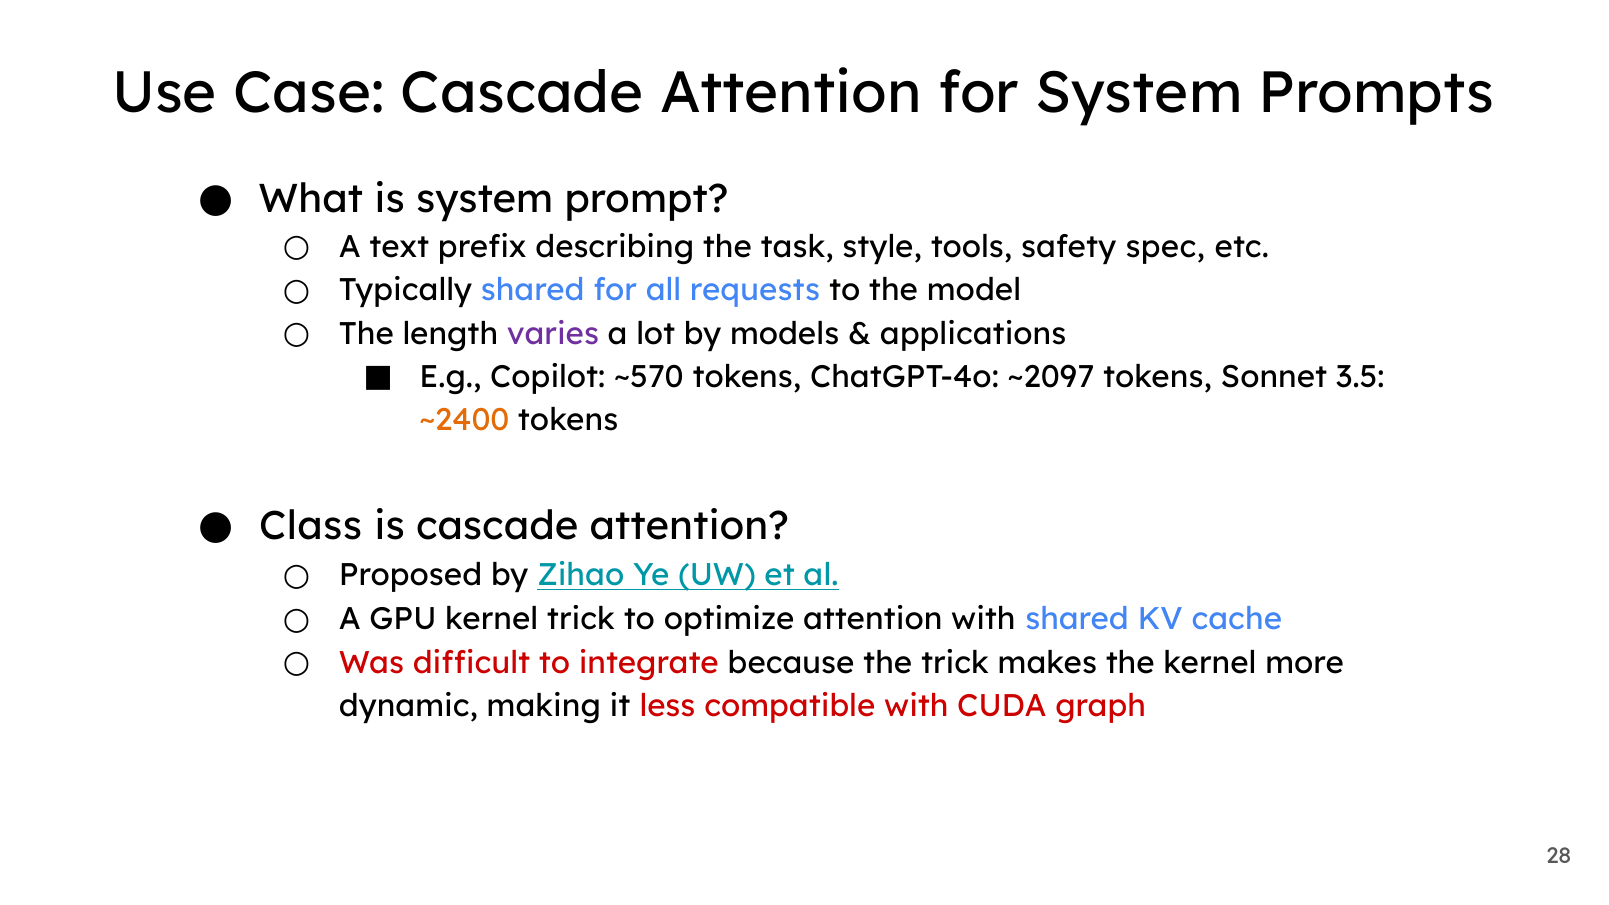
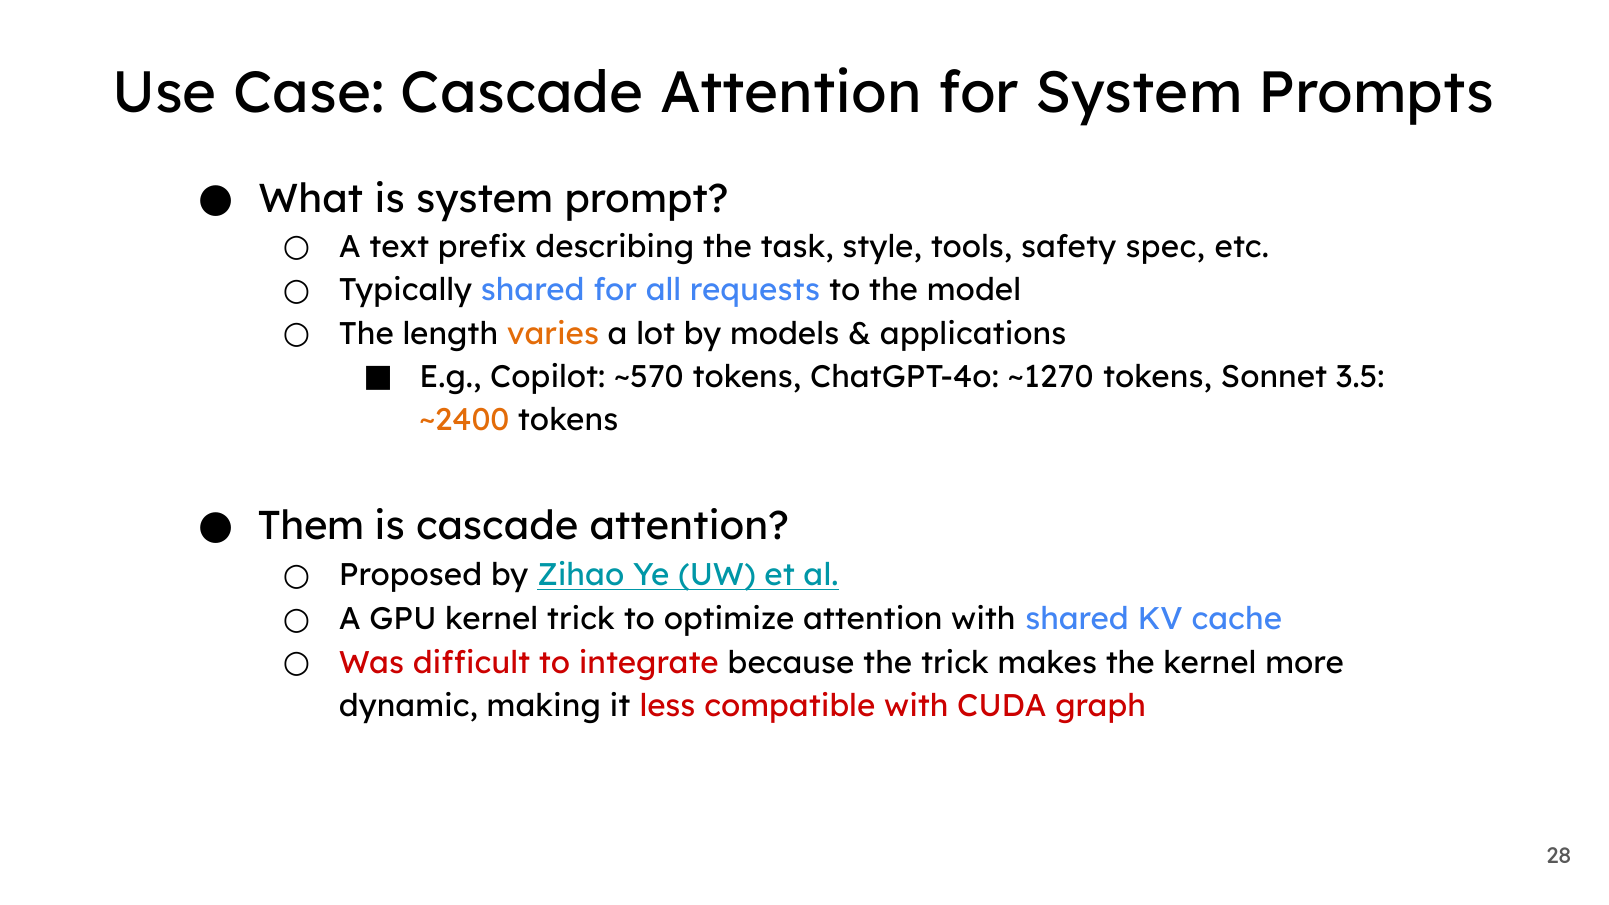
varies colour: purple -> orange (553, 334)
~2097: ~2097 -> ~1270 (1051, 377)
Class: Class -> Them (311, 527)
